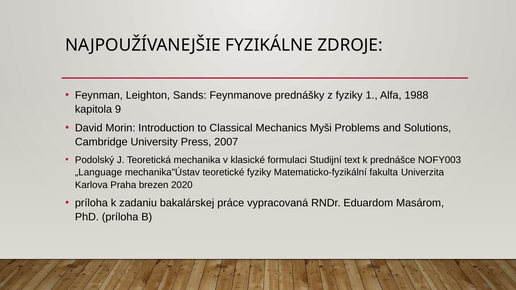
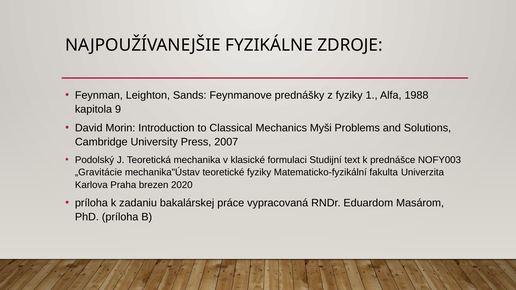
„Language: „Language -> „Gravitácie (99, 173)
